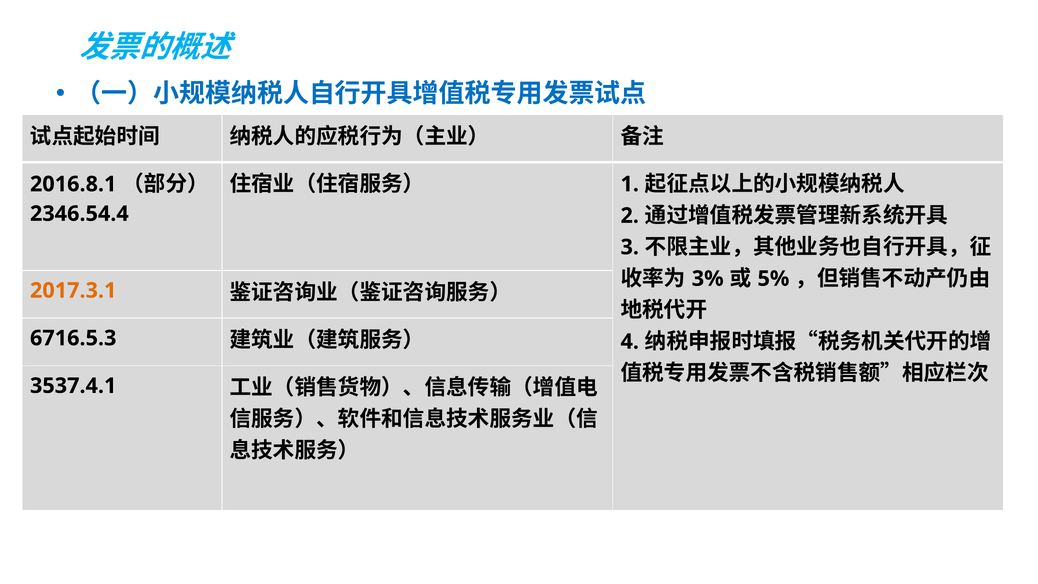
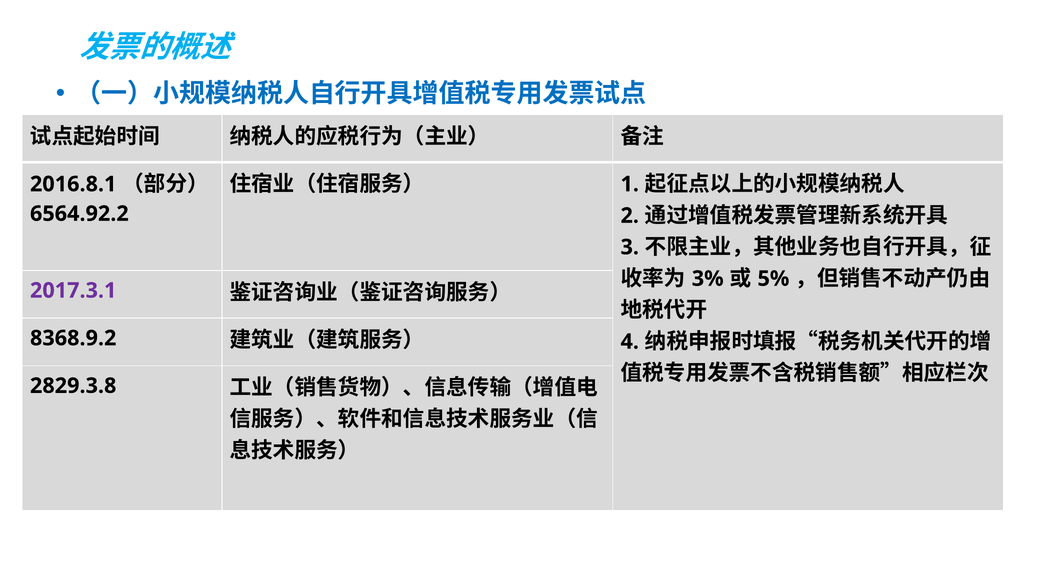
2346.54.4: 2346.54.4 -> 6564.92.2 (79, 214)
2017.3.1 colour: orange -> purple (73, 290)
6716.5.3: 6716.5.3 -> 8368.9.2 (73, 338)
3537.4.1: 3537.4.1 -> 2829.3.8 (73, 386)
